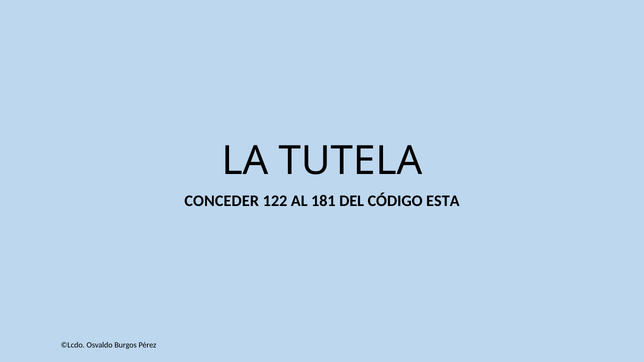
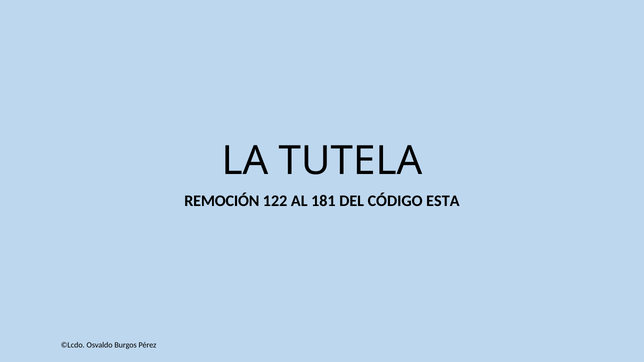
CONCEDER: CONCEDER -> REMOCIÓN (222, 201)
